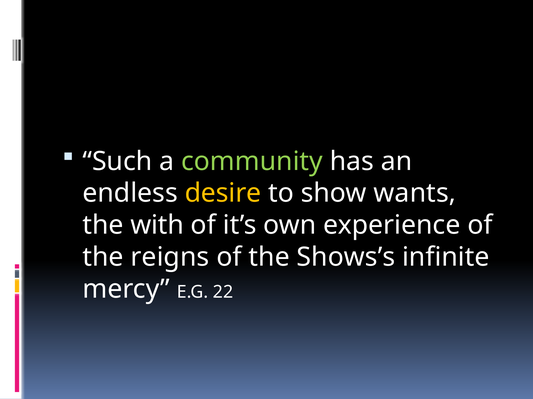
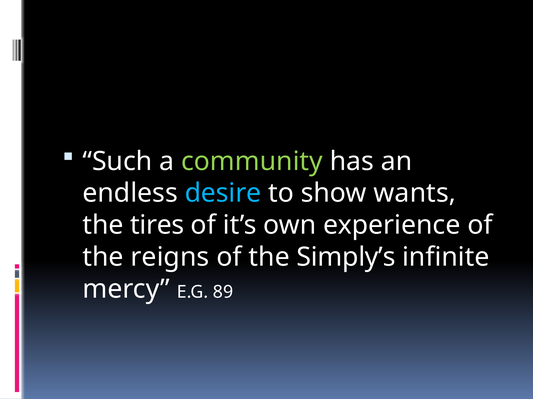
desire colour: yellow -> light blue (223, 194)
with: with -> tires (157, 226)
Shows’s: Shows’s -> Simply’s (346, 258)
22: 22 -> 89 (223, 292)
